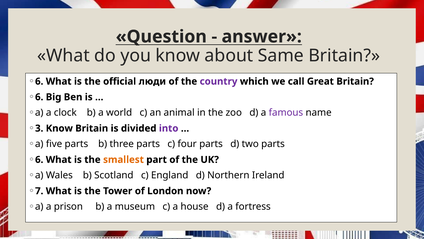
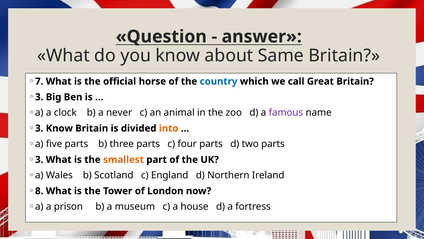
6: 6 -> 7 (39, 81)
люди: люди -> horse (152, 81)
country colour: purple -> blue (219, 81)
6: 6 -> 3 (39, 97)
world: world -> never (119, 112)
into colour: purple -> orange (169, 128)
6: 6 -> 3 (39, 159)
7: 7 -> 8 (39, 191)
